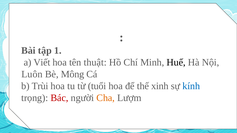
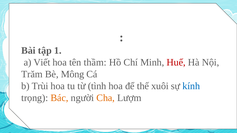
thuật: thuật -> thầm (95, 63)
Huế colour: black -> red (176, 63)
Luôn: Luôn -> Trăm (32, 74)
tuổi: tuổi -> tình (97, 86)
xinh: xinh -> xuôi (160, 86)
Bác colour: red -> orange (59, 98)
